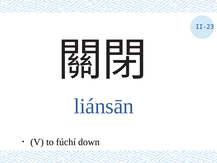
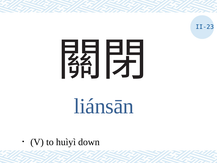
fúchí: fúchí -> huìyì (66, 142)
